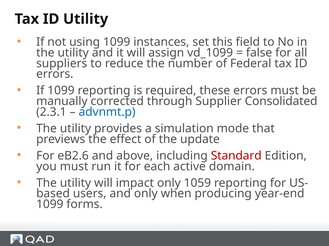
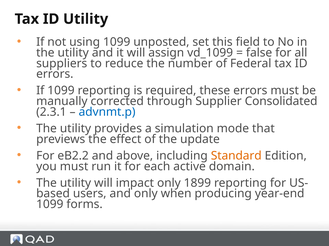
instances: instances -> unposted (161, 42)
eB2.6: eB2.6 -> eB2.2 (73, 156)
Standard colour: red -> orange (236, 156)
1059: 1059 -> 1899 (197, 183)
